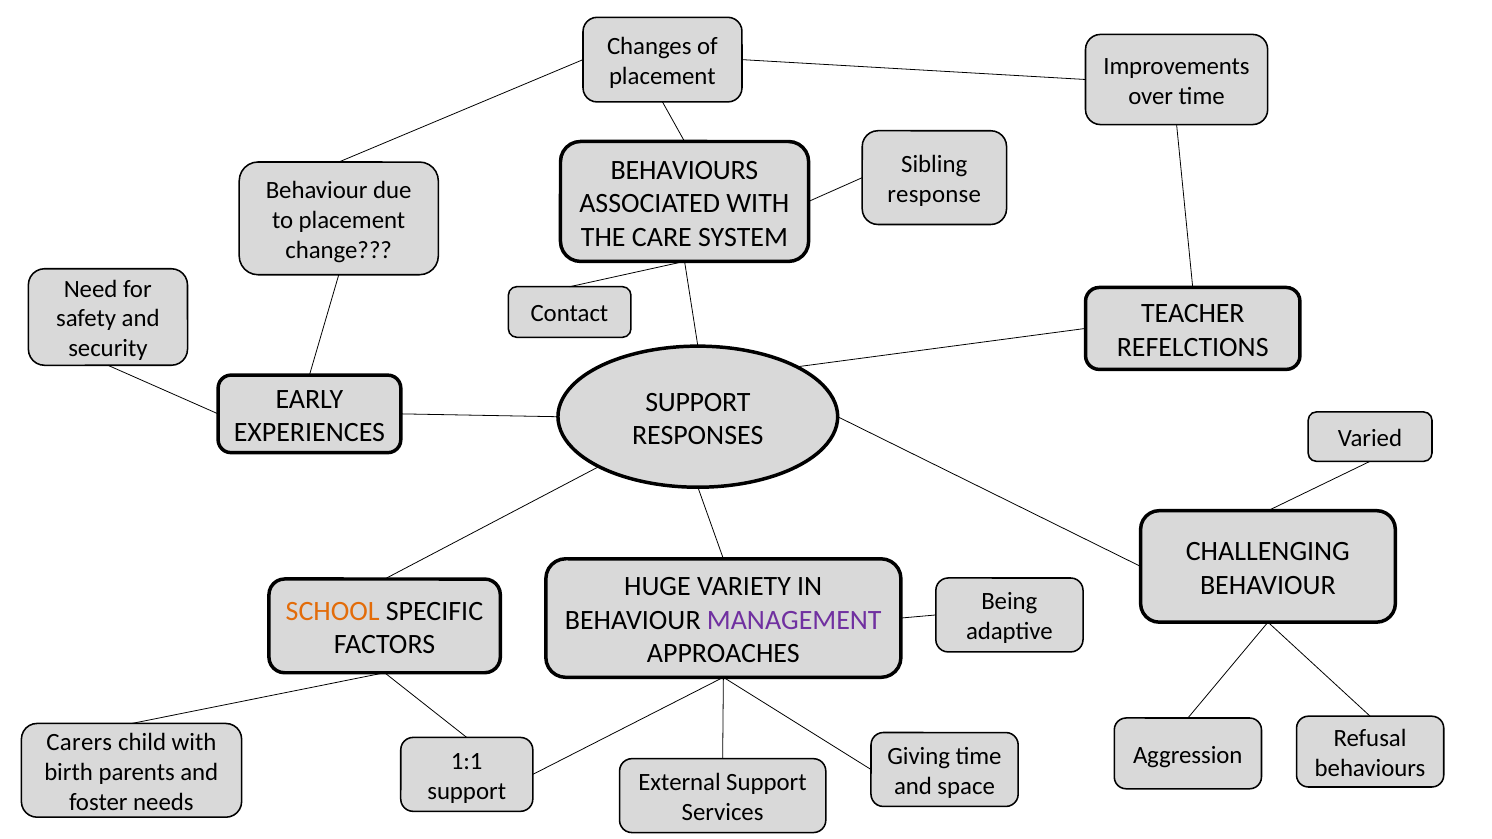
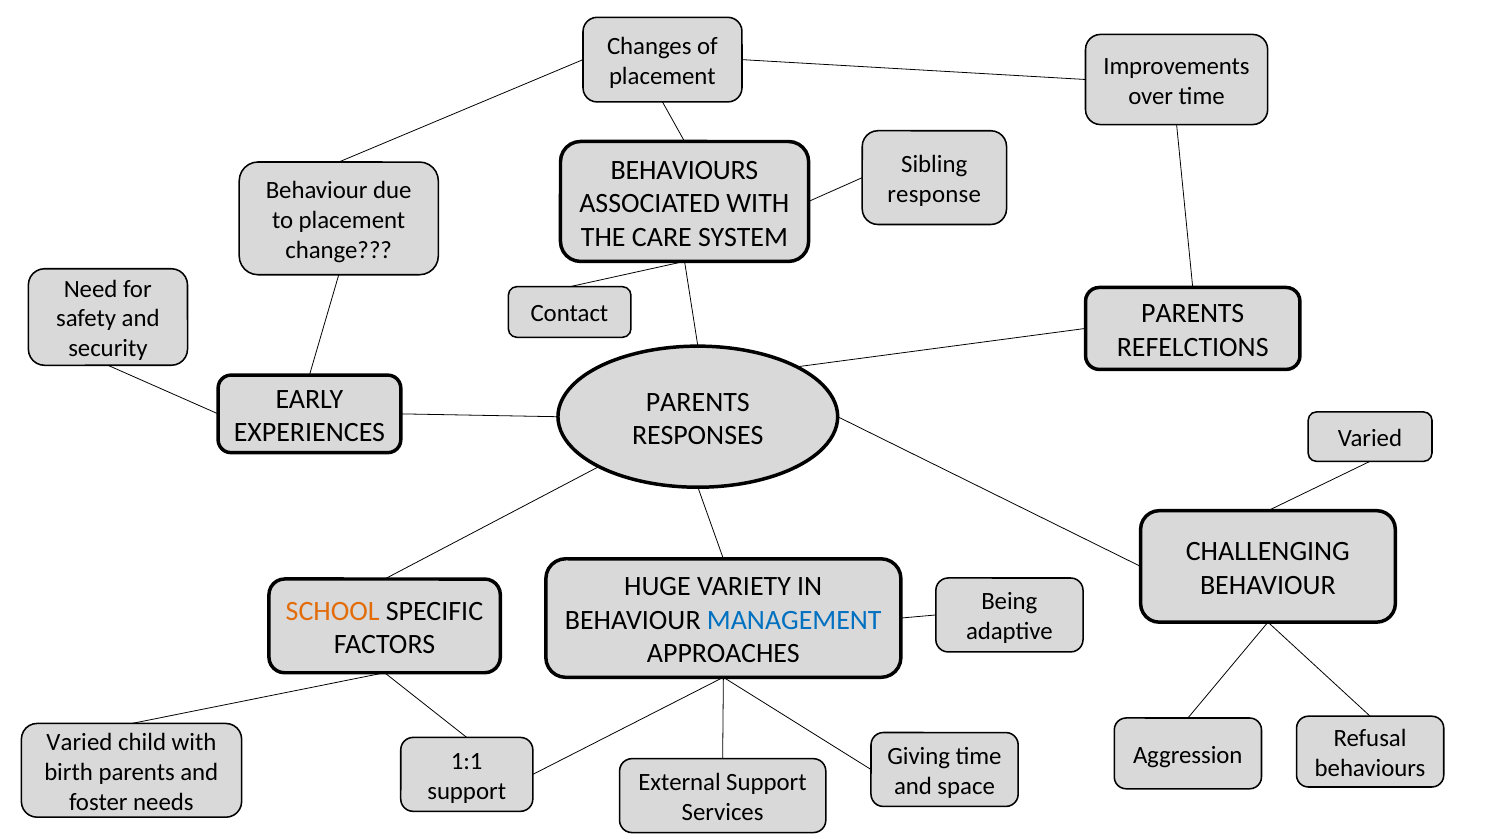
TEACHER: TEACHER -> PARENTS (1193, 314)
SUPPORT: SUPPORT -> PARENTS (698, 402)
MANAGEMENT colour: purple -> blue (794, 620)
Carers: Carers -> Varied (79, 742)
